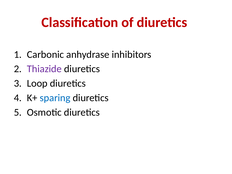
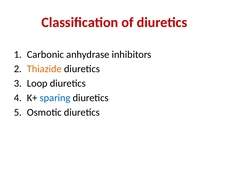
Thiazide colour: purple -> orange (44, 69)
